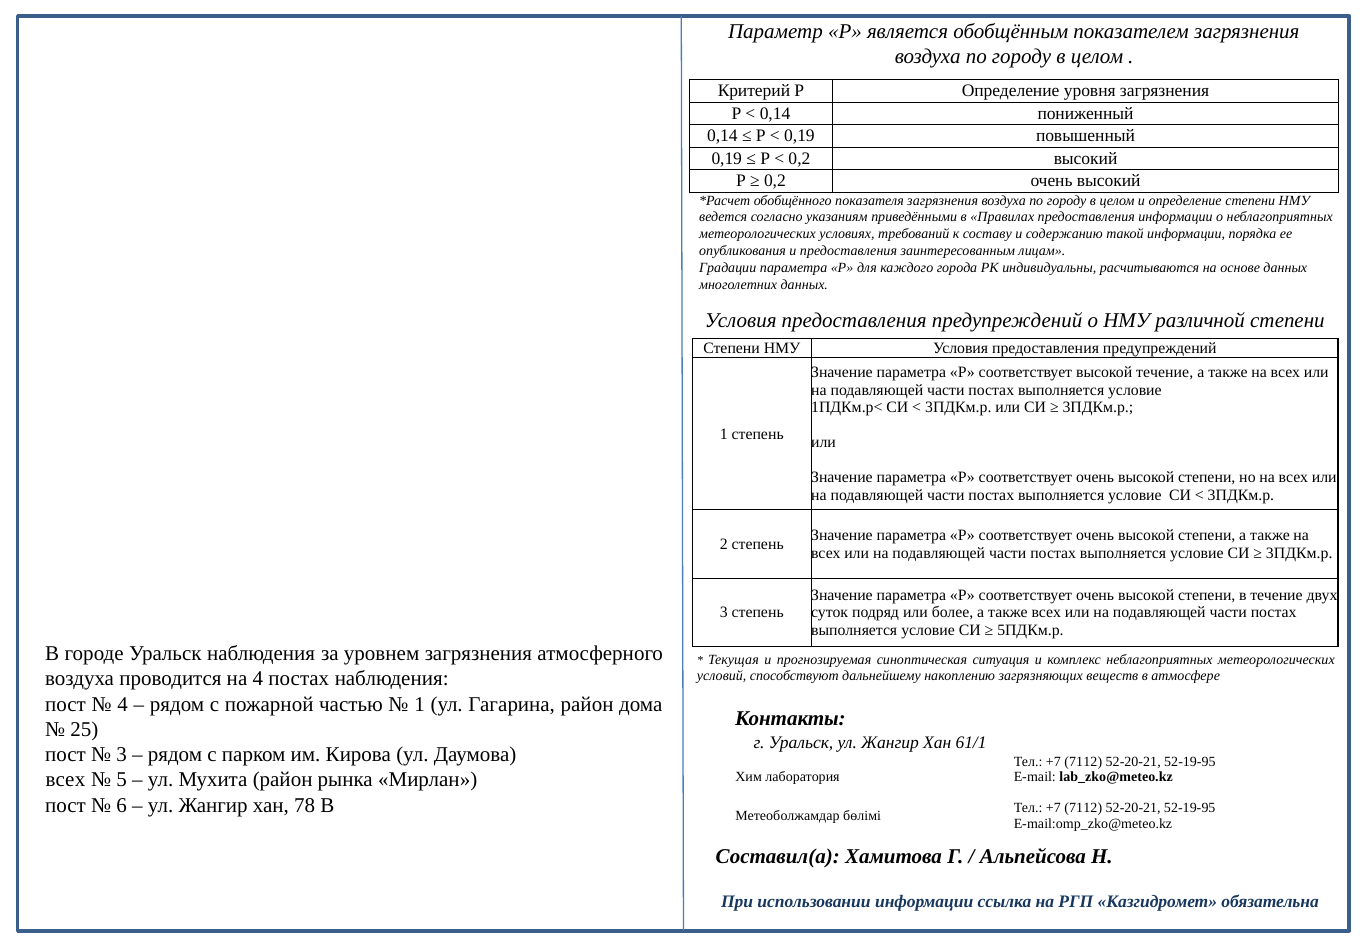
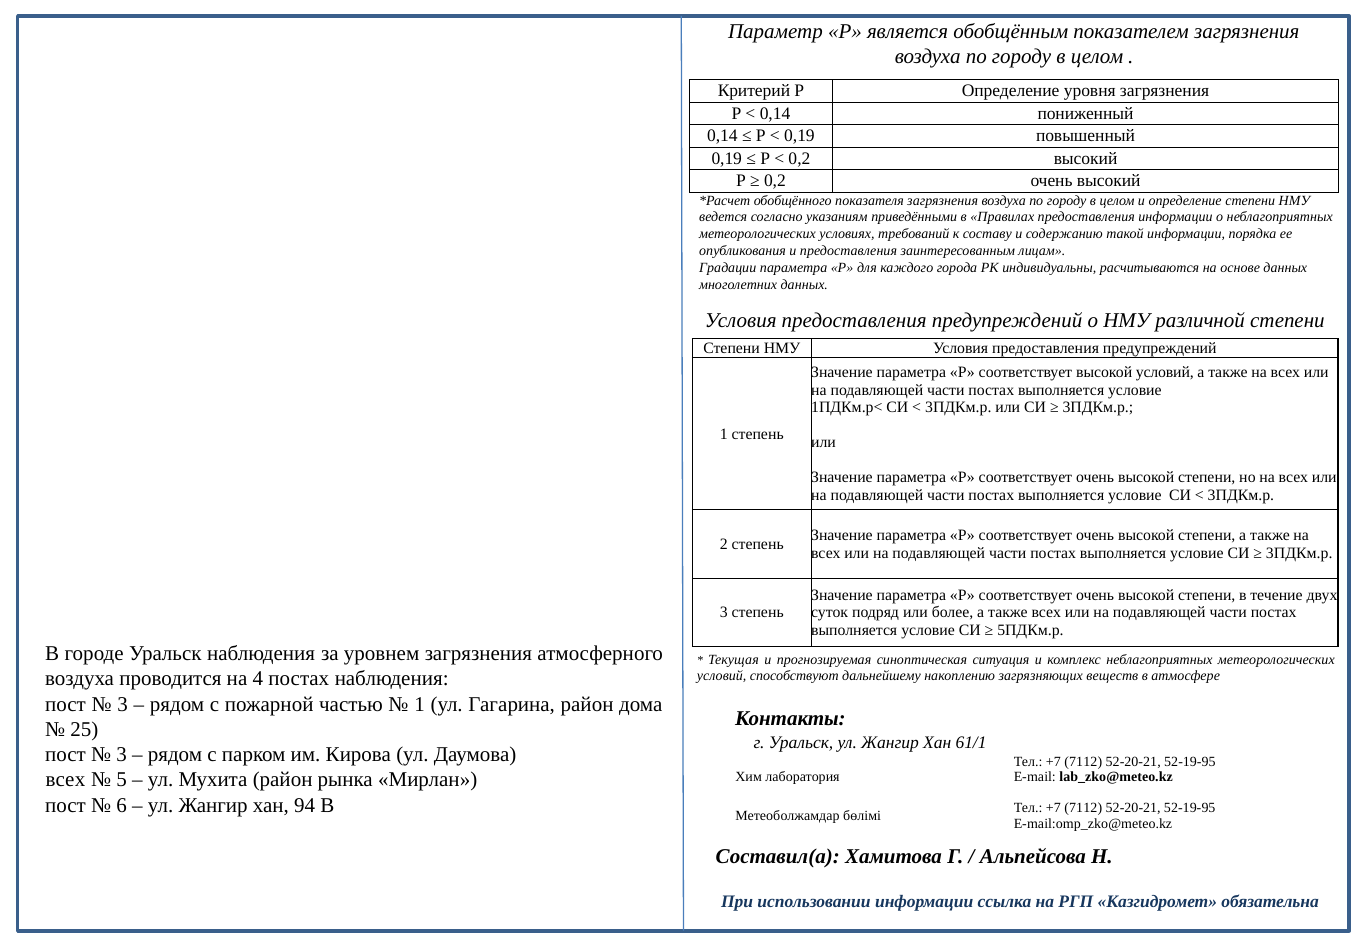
высокой течение: течение -> условий (1165, 372)
4: 4 -> 3 (123, 704)
78: 78 -> 94 (305, 805)
